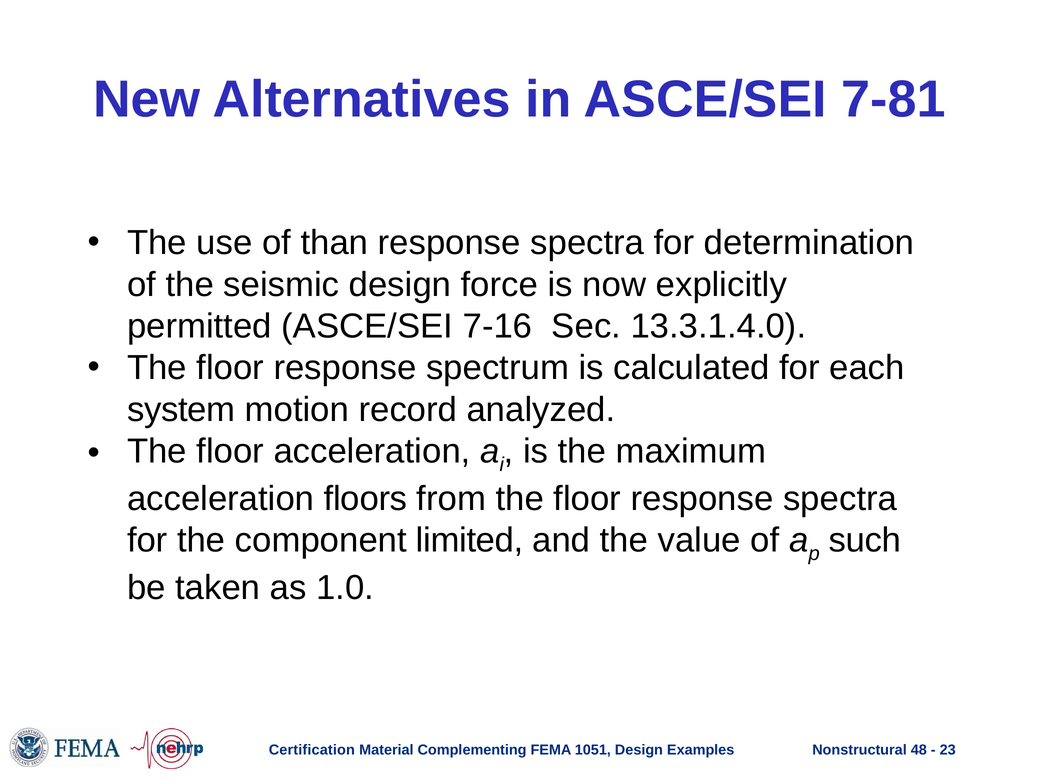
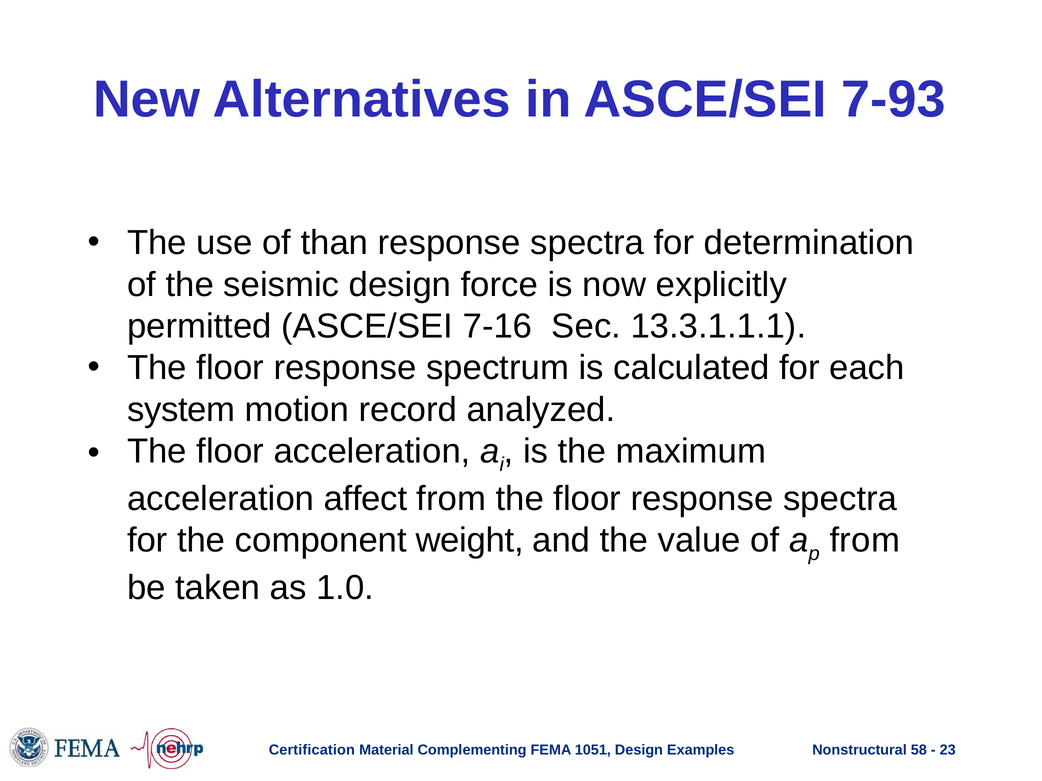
7-81: 7-81 -> 7-93 (893, 100)
13.3.1.4.0: 13.3.1.4.0 -> 13.3.1.1.1 (718, 327)
floors: floors -> affect (365, 499)
limited: limited -> weight (470, 541)
such: such -> from (865, 541)
48: 48 -> 58 (919, 751)
